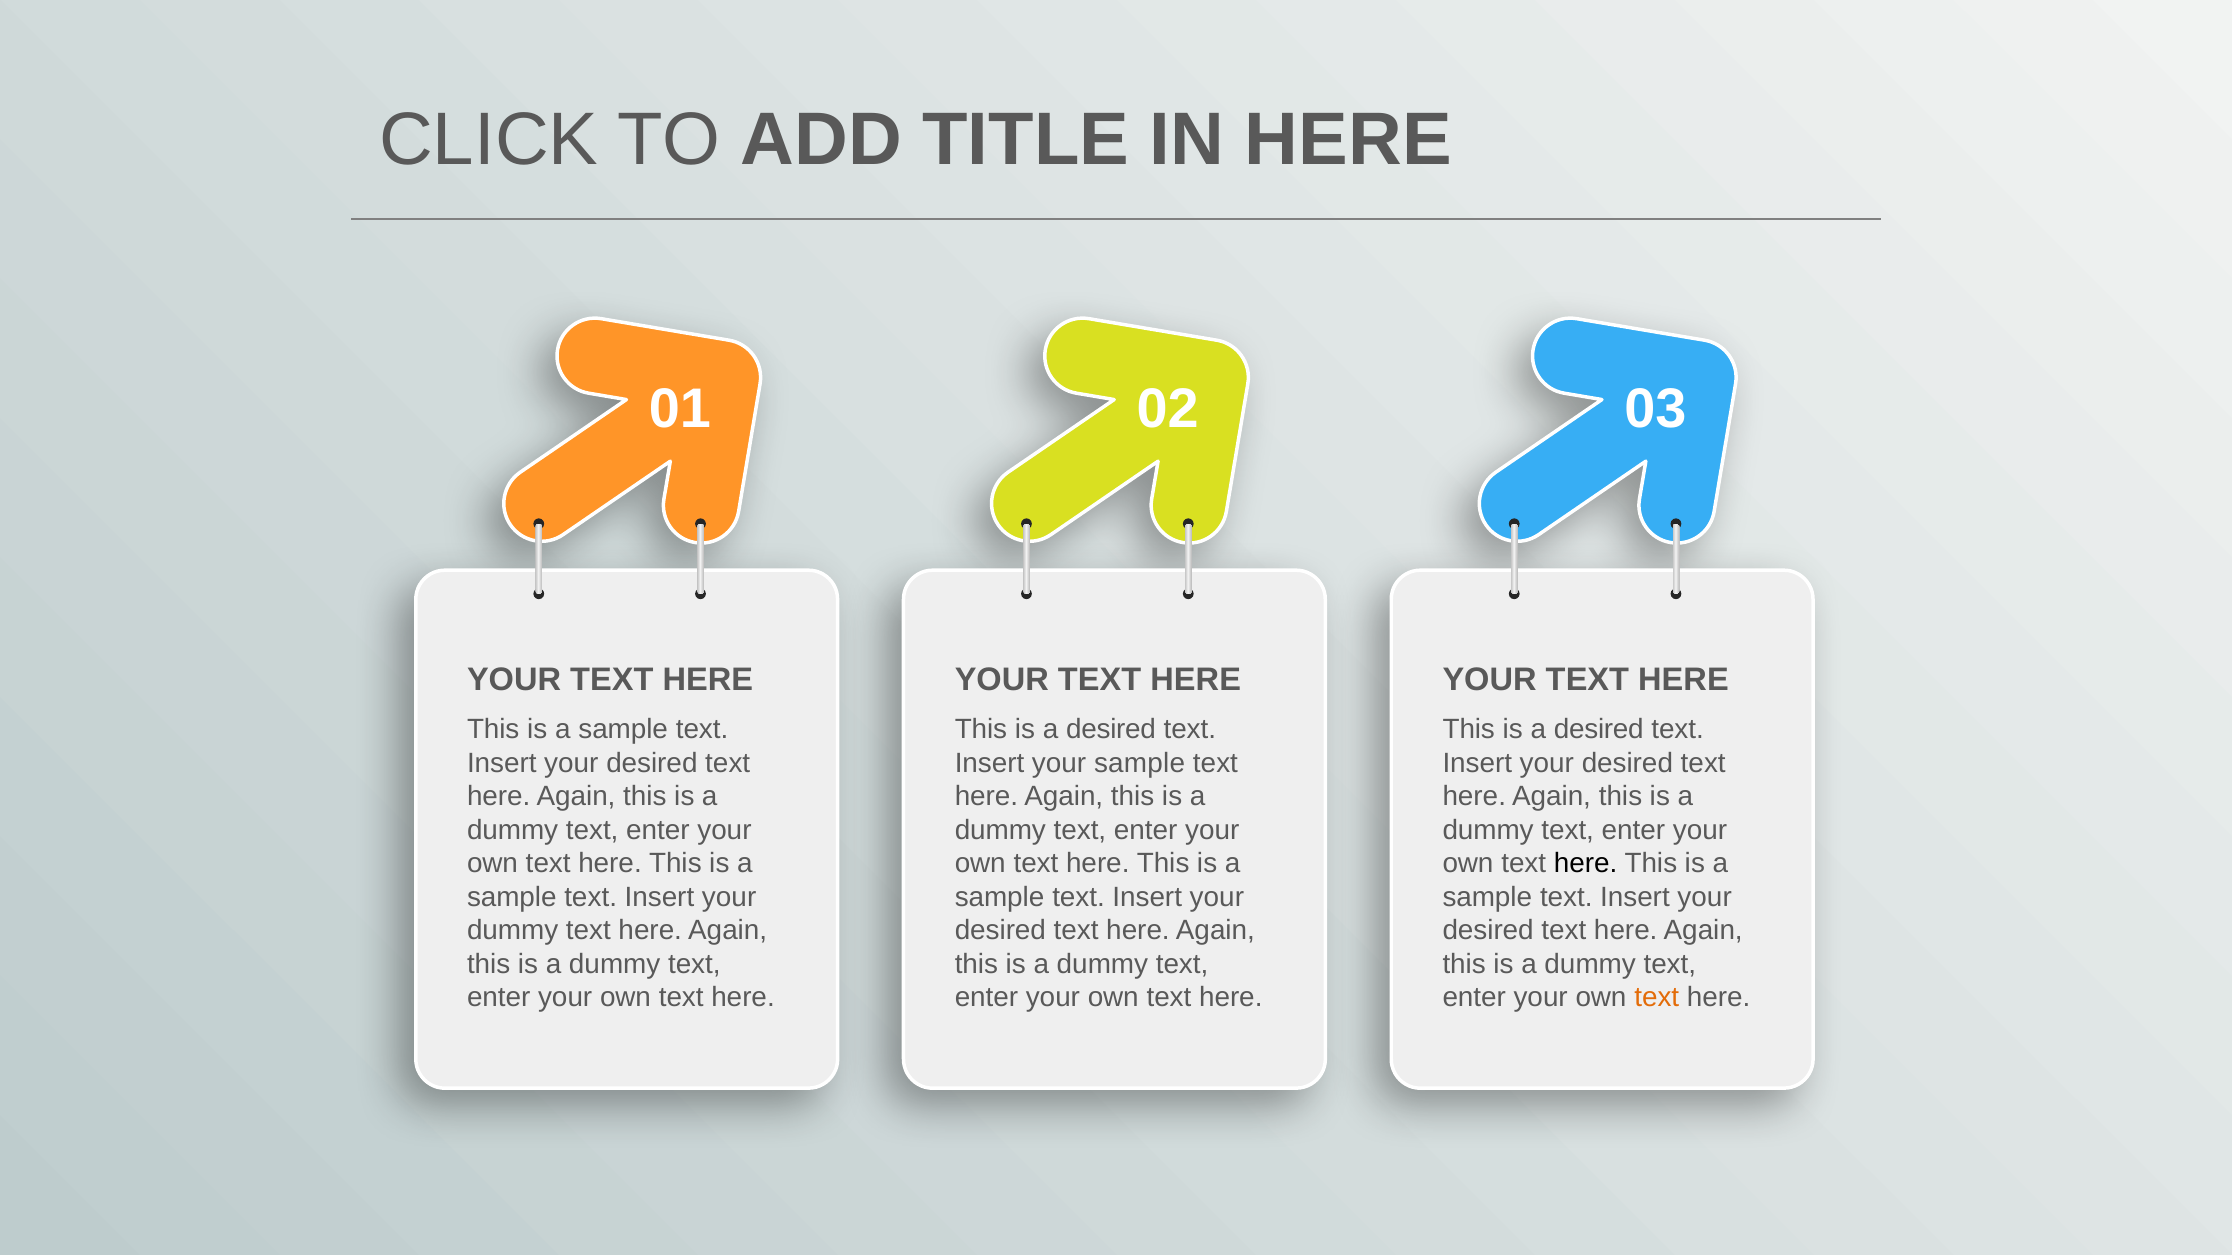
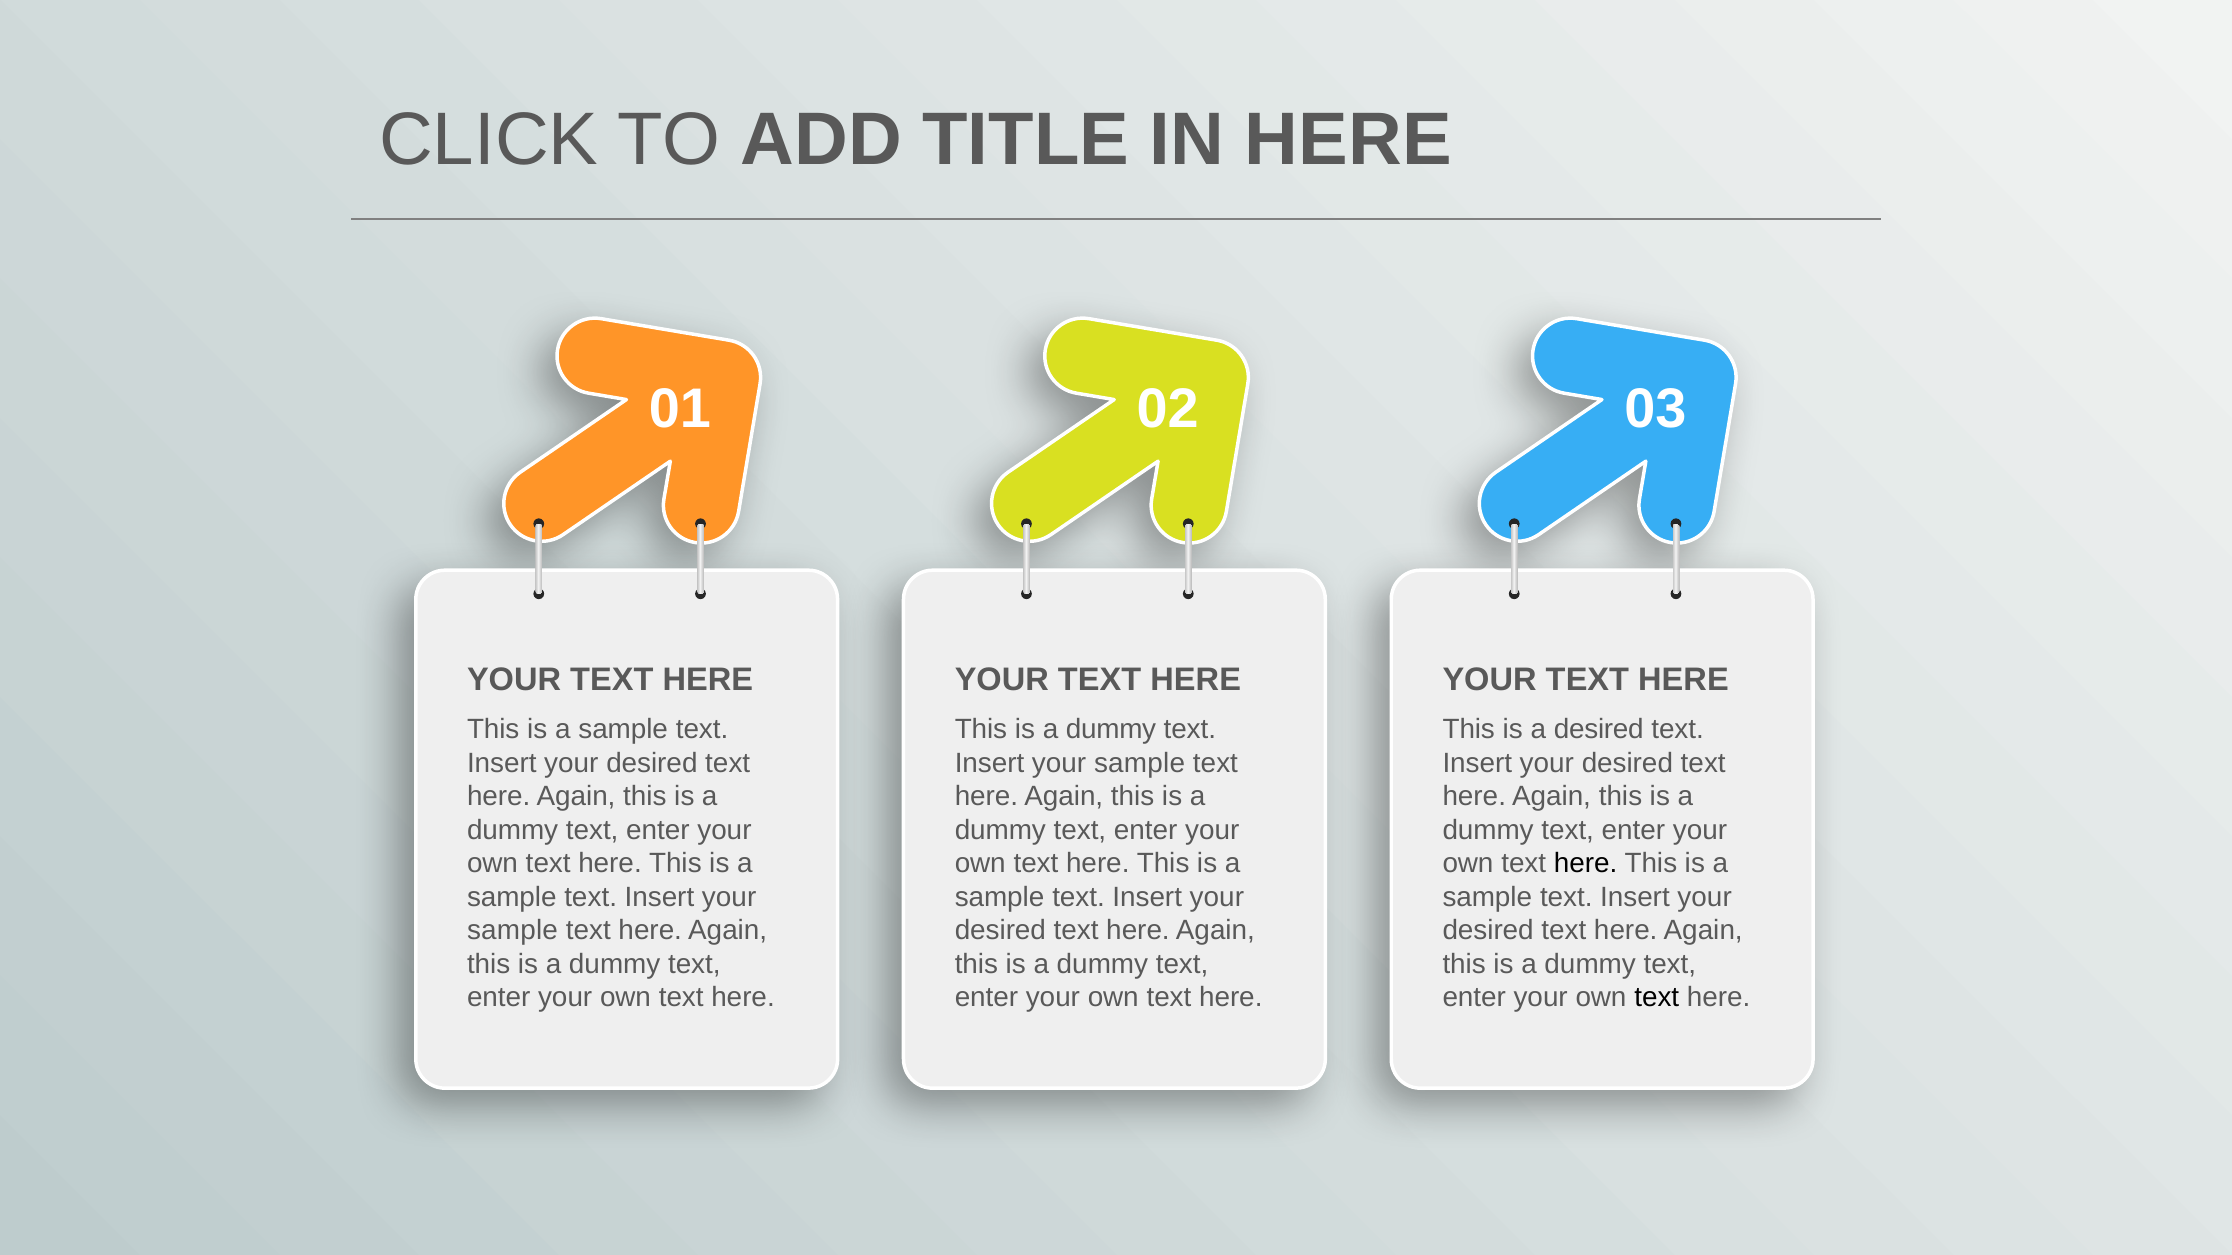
desired: desired -> dummy (1111, 730)
dummy: dummy -> sample (512, 931)
text colour: orange -> black (1657, 998)
